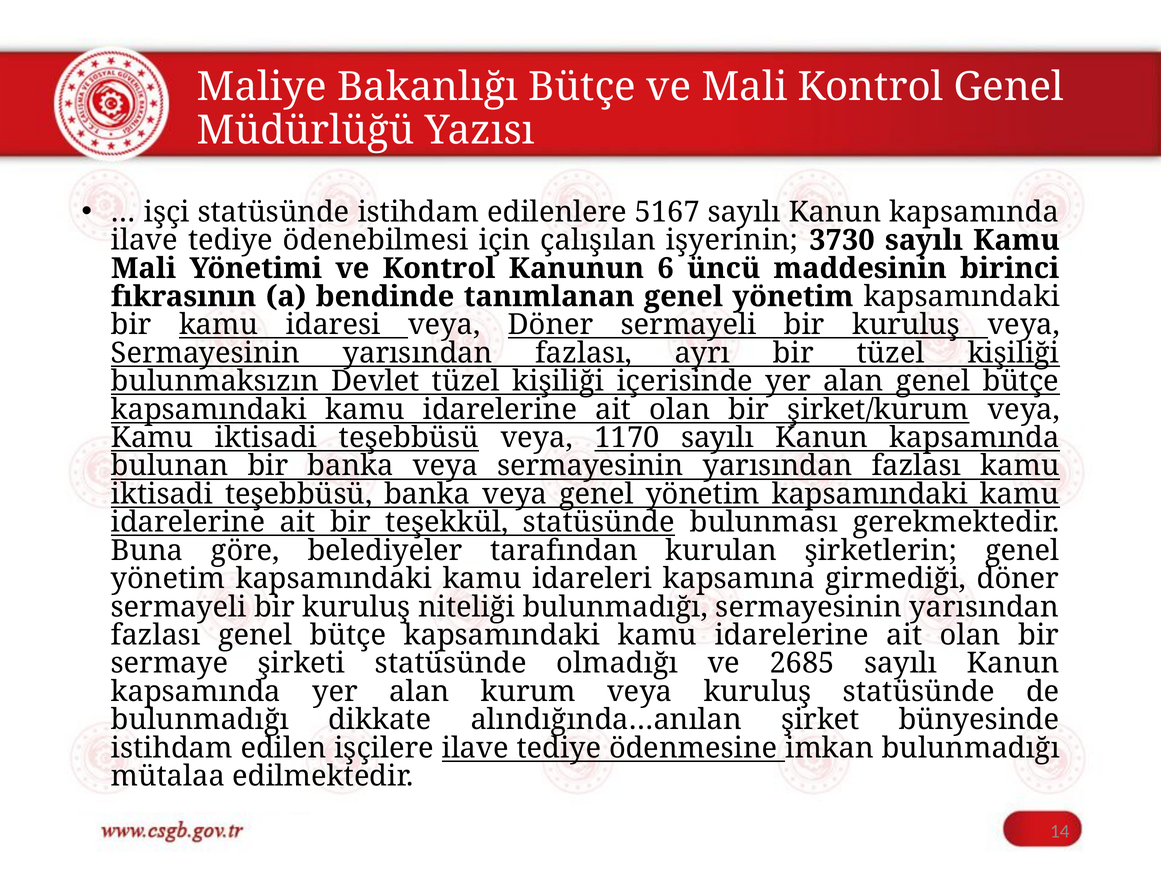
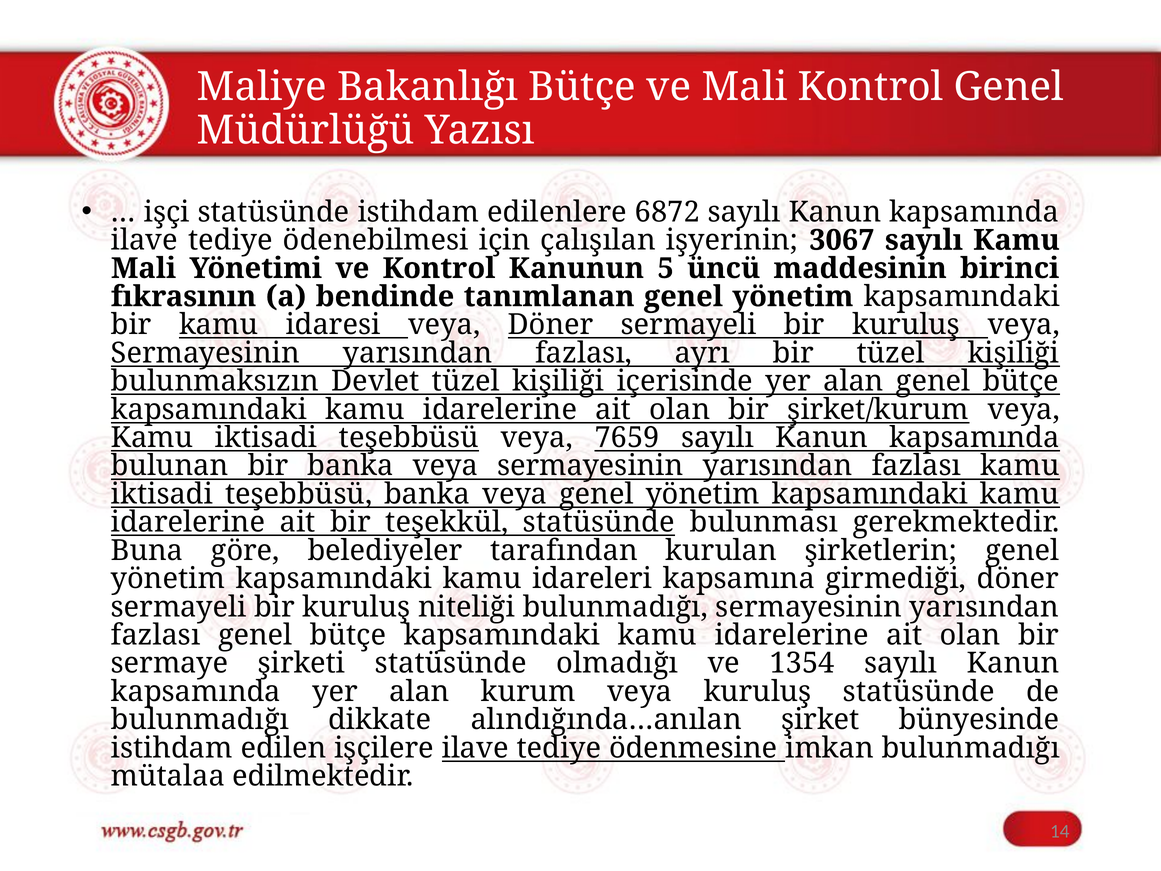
5167: 5167 -> 6872 (667, 212)
3730: 3730 -> 3067 (842, 240)
6: 6 -> 5 (666, 268)
1170: 1170 -> 7659 (627, 438)
2685: 2685 -> 1354 (802, 663)
